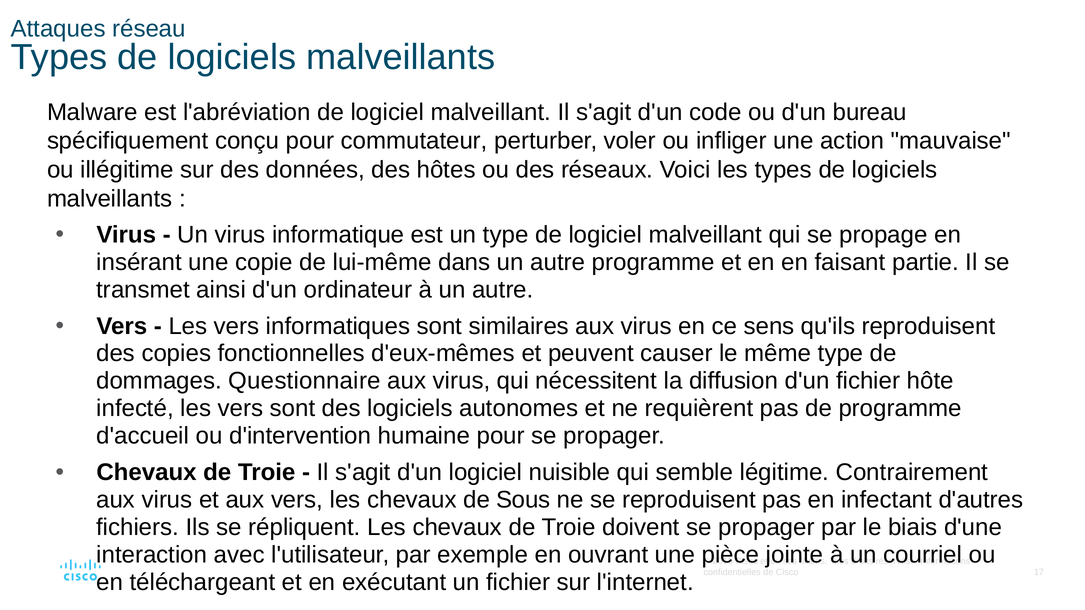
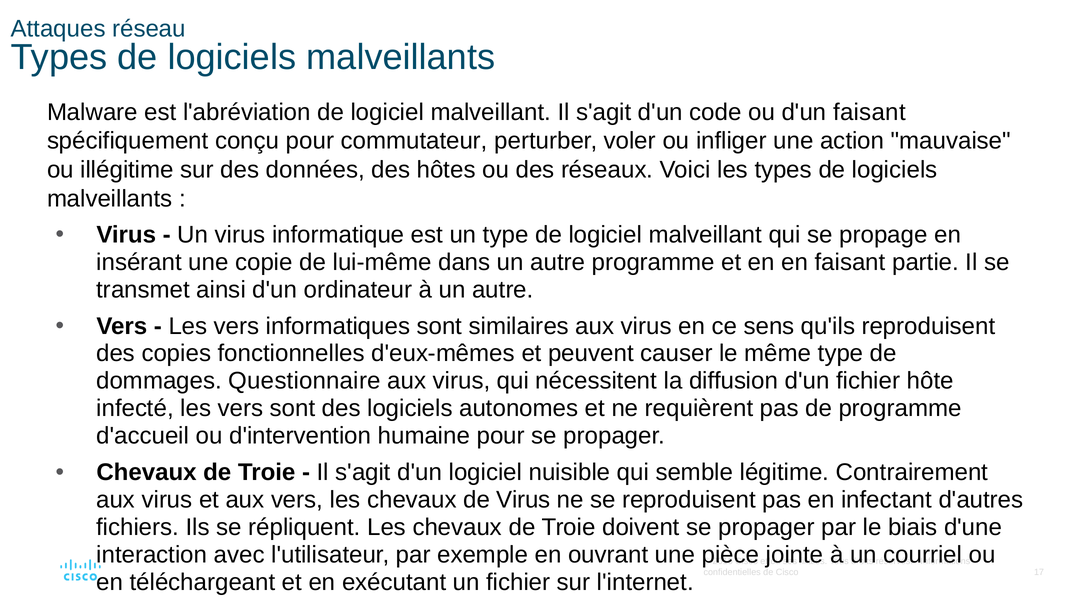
d'un bureau: bureau -> faisant (870, 112)
de Sous: Sous -> Virus (523, 500)
